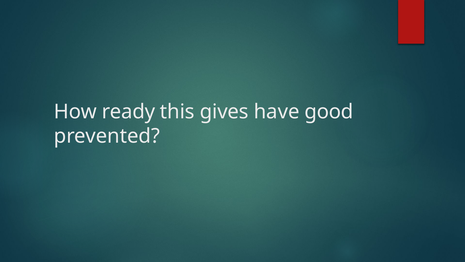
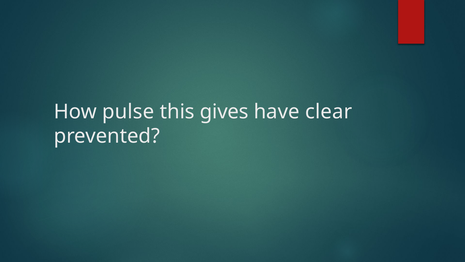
ready: ready -> pulse (128, 112)
good: good -> clear (329, 112)
